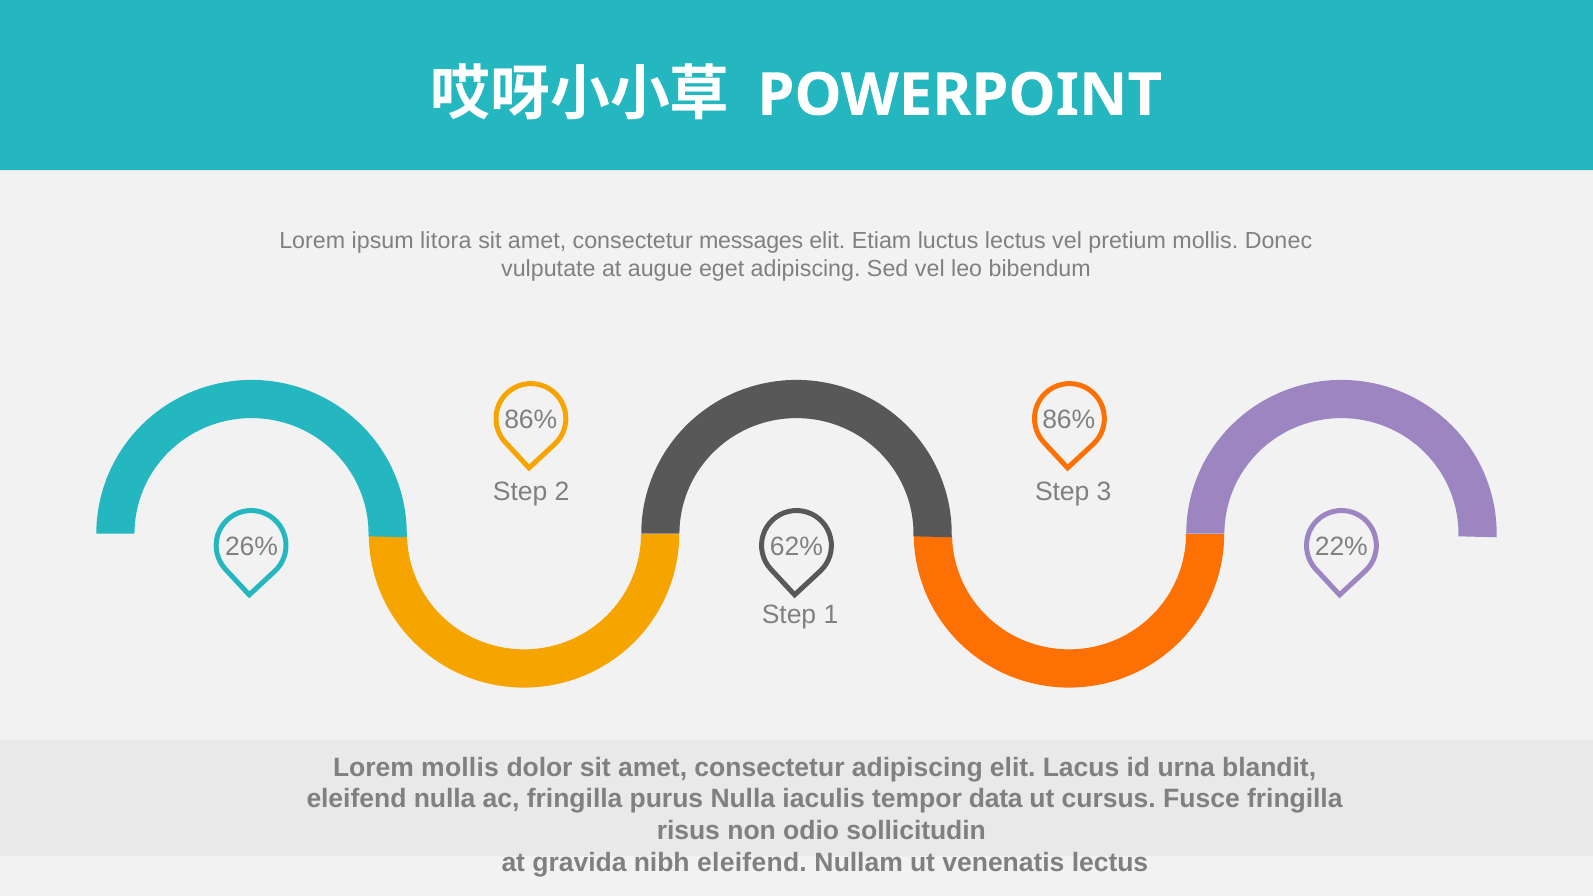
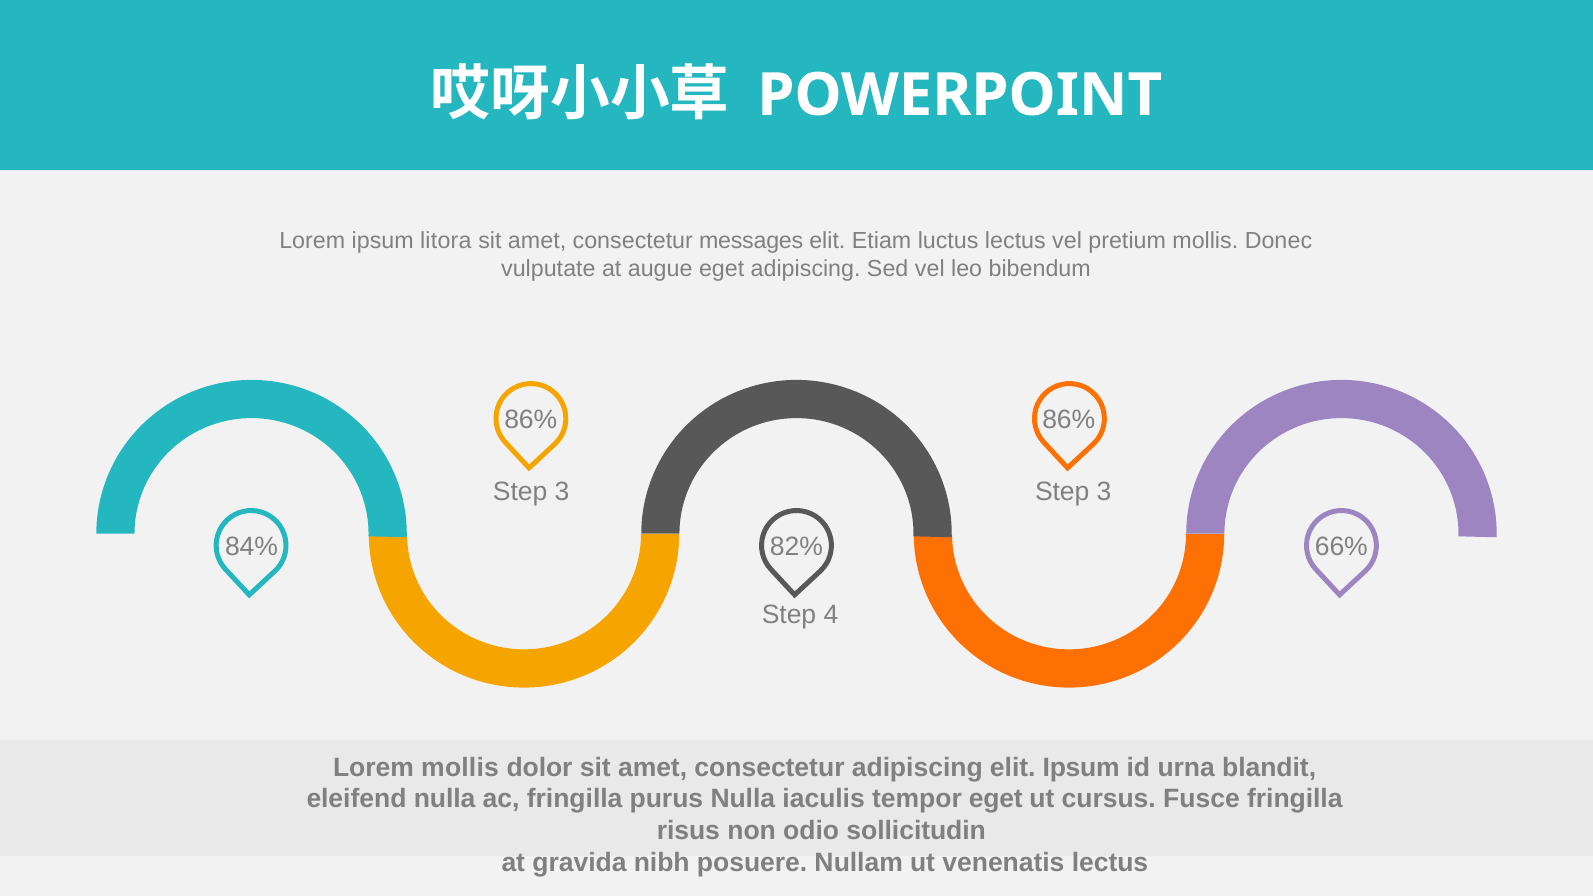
2: 2 -> 3 (562, 492)
22%: 22% -> 66% (1341, 547)
26%: 26% -> 84% (251, 547)
62%: 62% -> 82% (796, 547)
1: 1 -> 4 (831, 615)
elit Lacus: Lacus -> Ipsum (1081, 767)
tempor data: data -> eget (996, 799)
nibh eleifend: eleifend -> posuere (752, 863)
